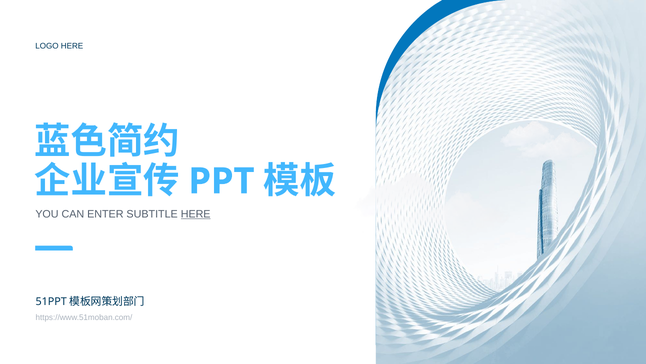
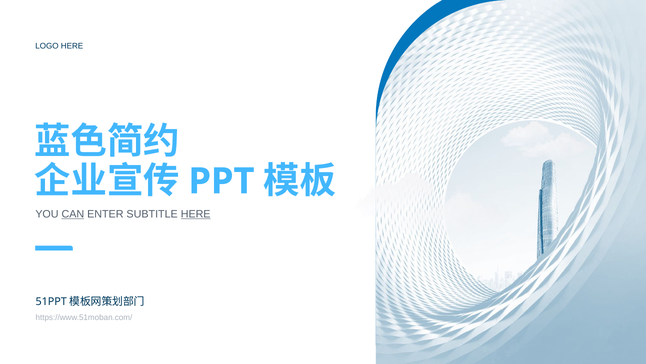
CAN underline: none -> present (73, 214)
